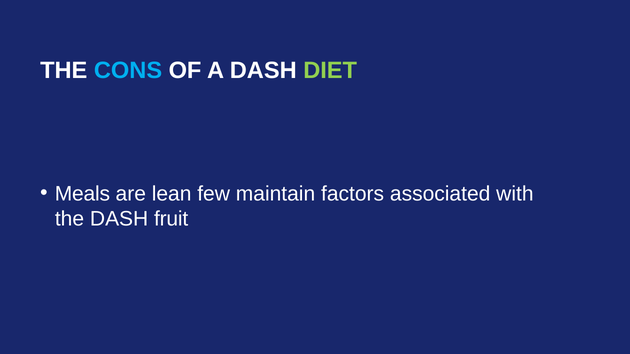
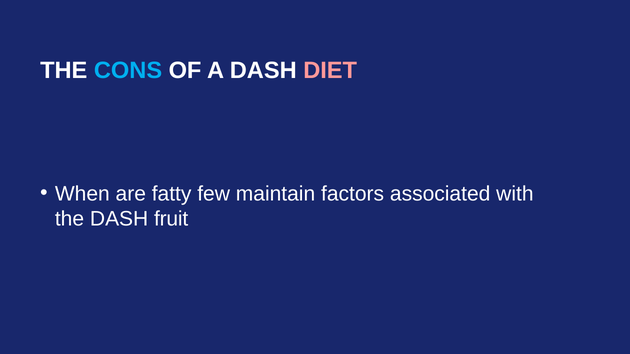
DIET colour: light green -> pink (330, 71)
Meals: Meals -> When (82, 194)
lean: lean -> fatty (172, 194)
